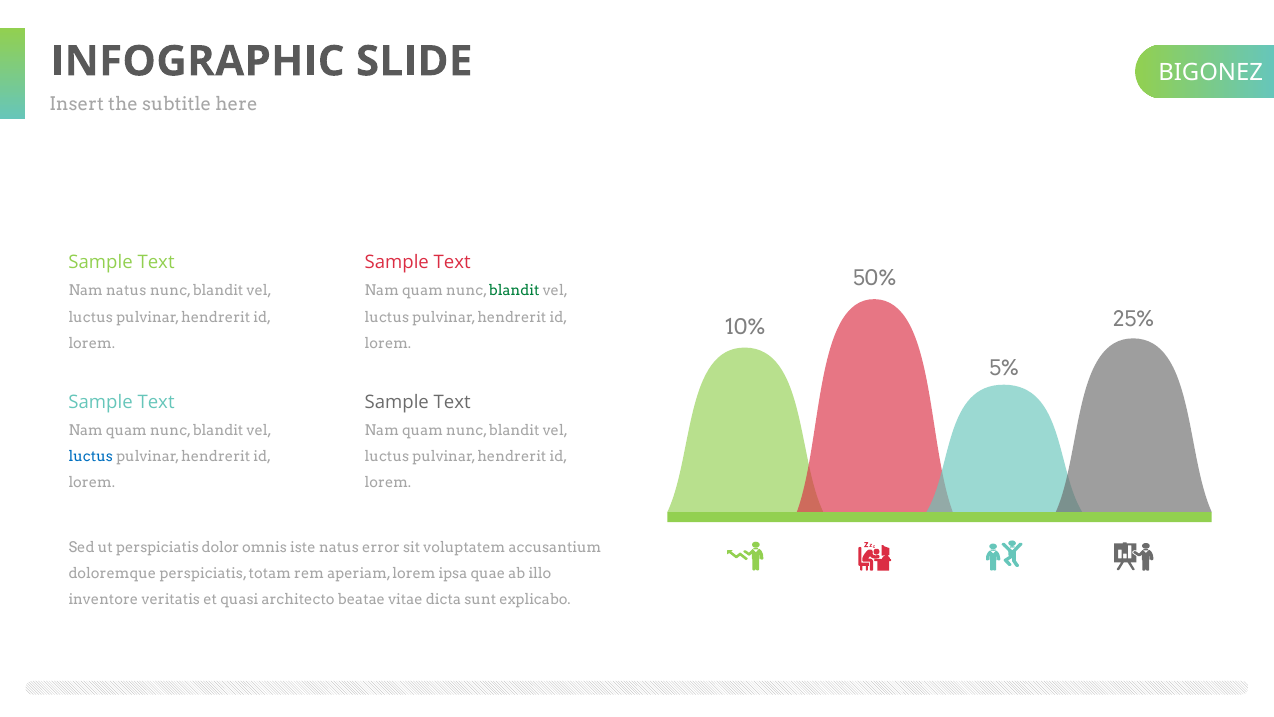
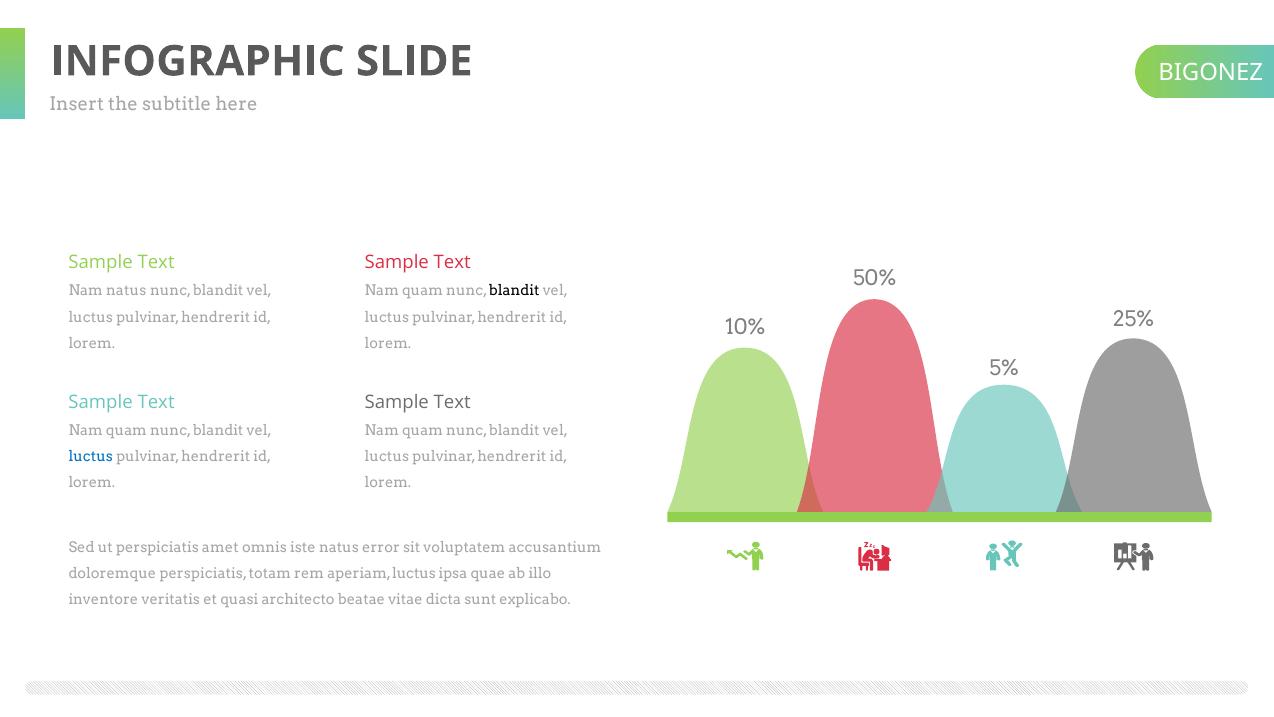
blandit colour: green -> black (514, 291)
dolor: dolor -> amet (220, 547)
aperiam lorem: lorem -> luctus (414, 574)
